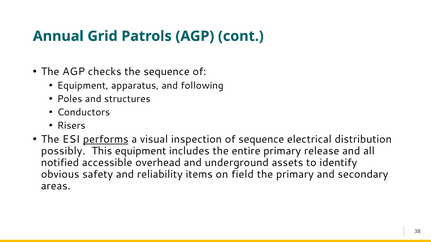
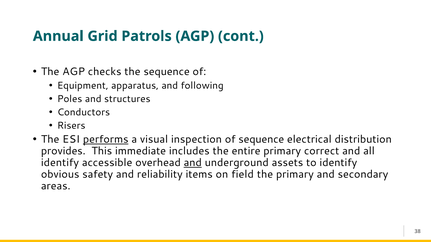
possibly: possibly -> provides (63, 151)
This equipment: equipment -> immediate (141, 151)
release: release -> correct (322, 151)
notified: notified -> identify (60, 163)
and underline: none -> present (193, 163)
